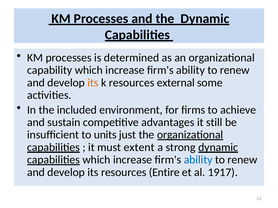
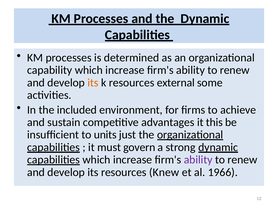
still: still -> this (214, 123)
extent: extent -> govern (139, 148)
ability colour: blue -> purple (198, 160)
Entire: Entire -> Knew (164, 173)
1917: 1917 -> 1966 (223, 173)
